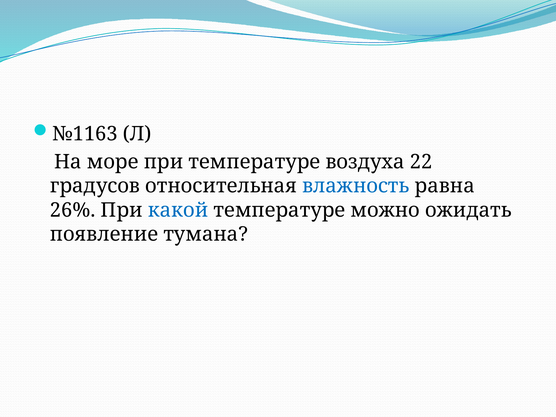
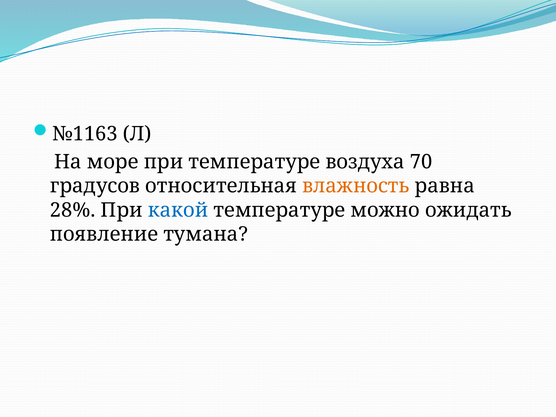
22: 22 -> 70 (421, 162)
влажность colour: blue -> orange (356, 186)
26%: 26% -> 28% (73, 210)
